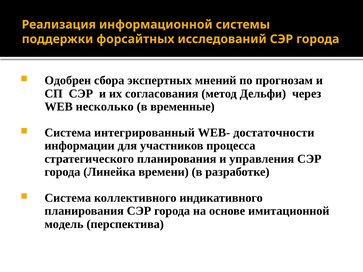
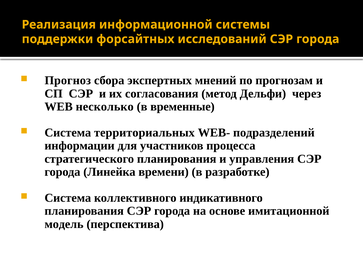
Одобрен: Одобрен -> Прогноз (68, 81)
интегрированный: интегрированный -> территориальных (144, 133)
достаточности: достаточности -> подразделений (274, 133)
